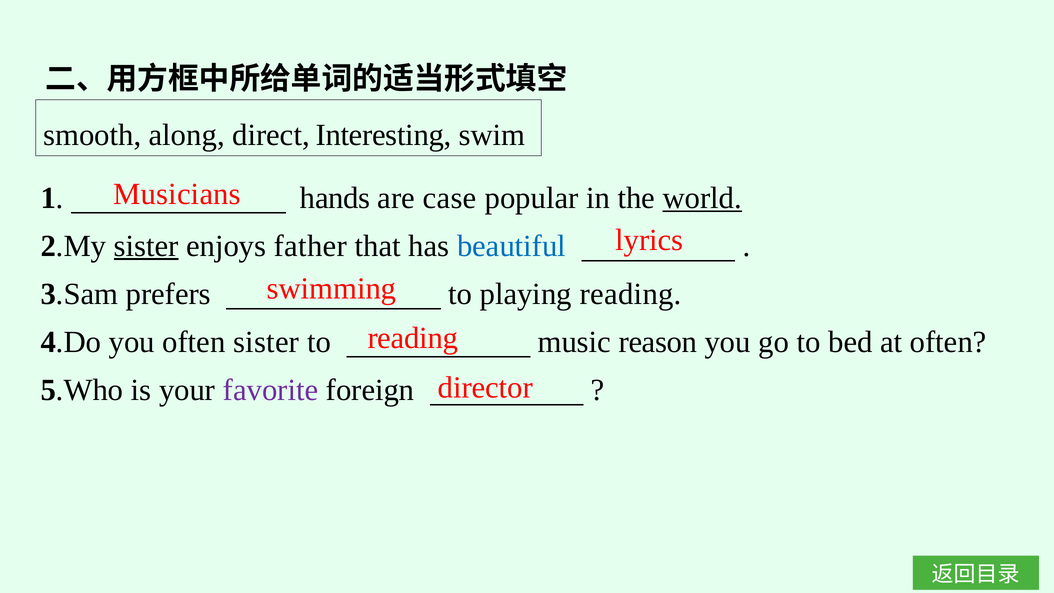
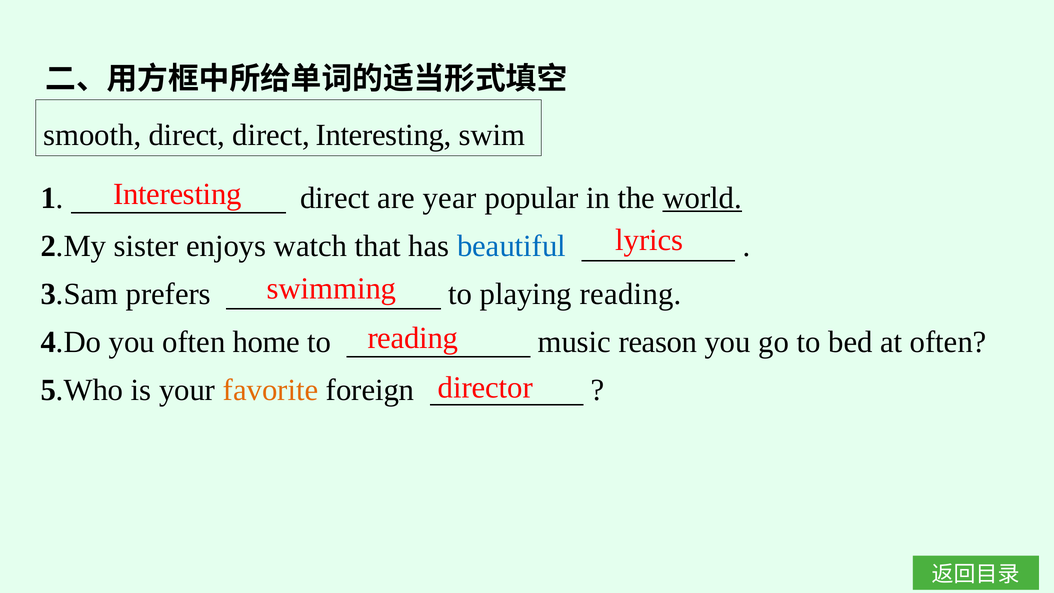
smooth along: along -> direct (187, 135)
Musicians: Musicians -> Interesting (177, 194)
1 hands: hands -> direct (335, 198)
case: case -> year (450, 198)
sister underline: present -> none (146, 246)
father: father -> watch (311, 246)
often sister: sister -> home (266, 342)
favorite colour: purple -> orange (271, 390)
